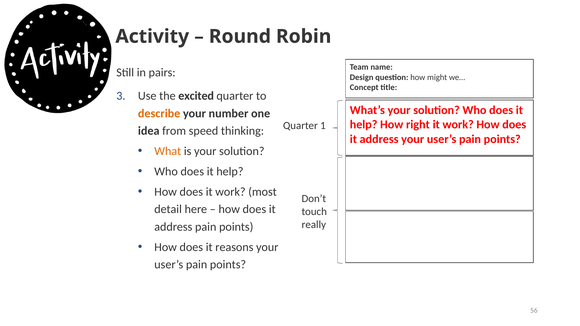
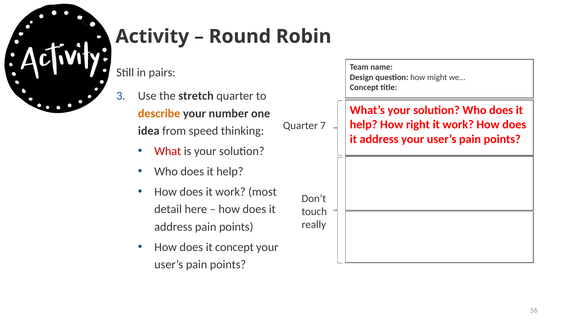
excited: excited -> stretch (196, 96)
1: 1 -> 7 (323, 126)
What colour: orange -> red (168, 151)
it reasons: reasons -> concept (234, 247)
